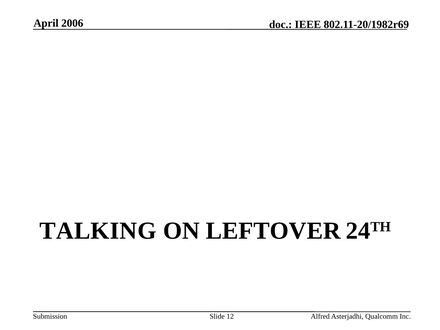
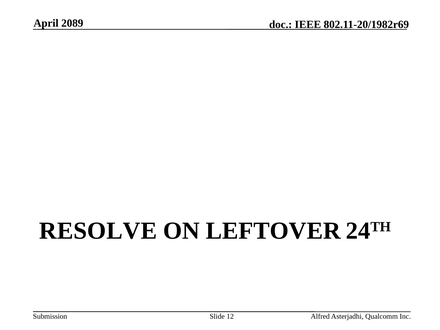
2006: 2006 -> 2089 (72, 23)
TALKING: TALKING -> RESOLVE (98, 231)
